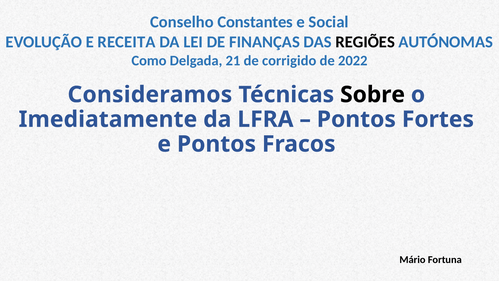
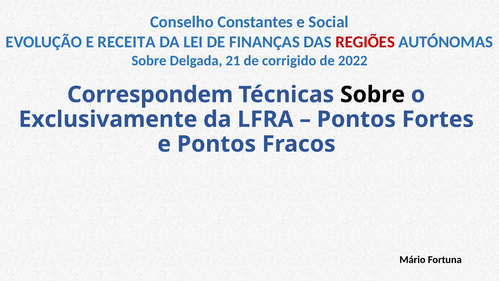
REGIÕES colour: black -> red (365, 42)
Como: Como -> Sobre (149, 61)
Consideramos: Consideramos -> Correspondem (150, 95)
Imediatamente: Imediatamente -> Exclusivamente (108, 119)
